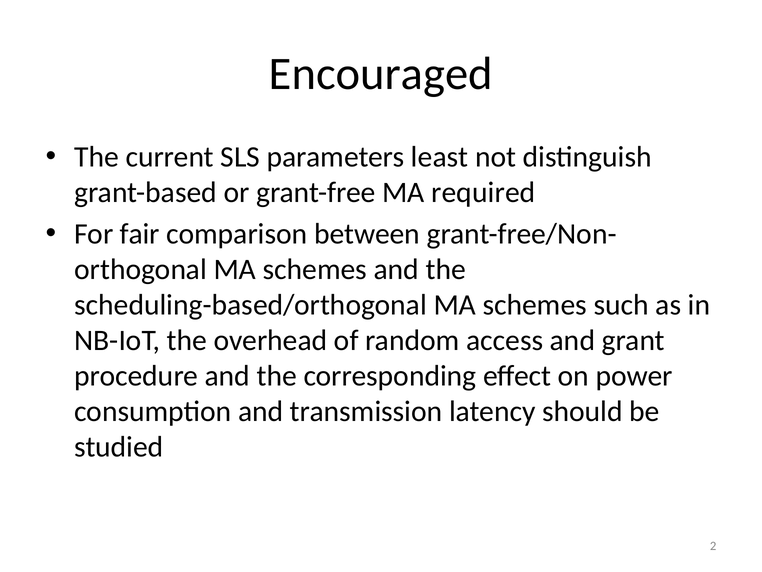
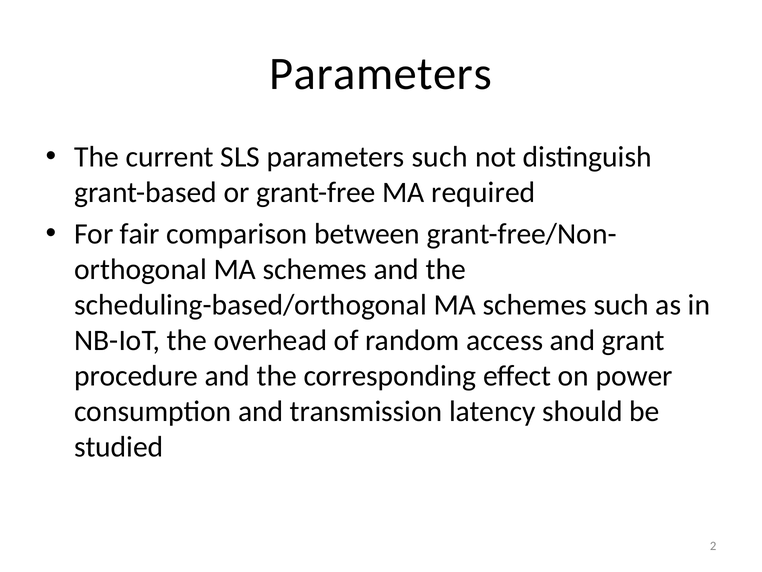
Encouraged: Encouraged -> Parameters (381, 74)
parameters least: least -> such (440, 157)
